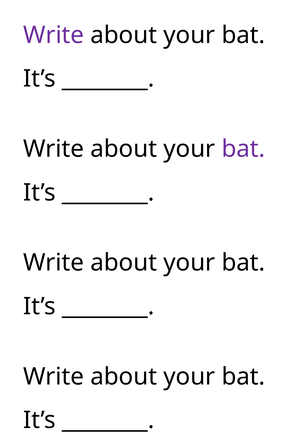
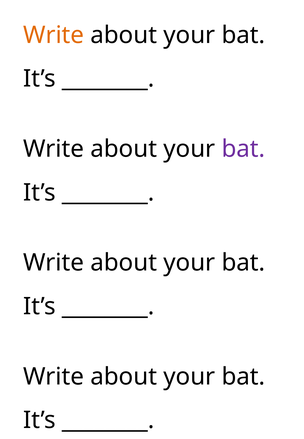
Write colour: purple -> orange (54, 35)
